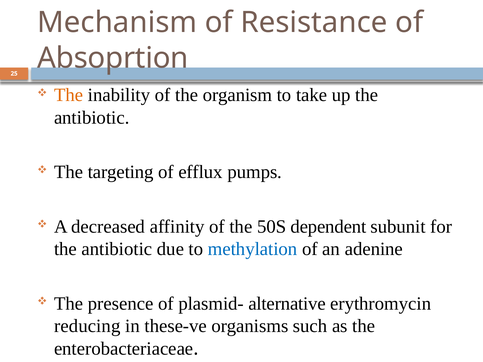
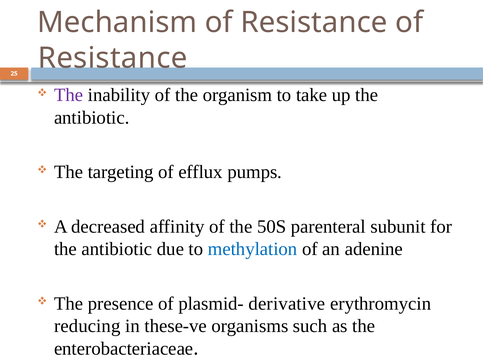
Absoprtion: Absoprtion -> Resistance (113, 58)
The colour: orange -> purple (69, 95)
dependent: dependent -> parenteral (328, 227)
alternative: alternative -> derivative (287, 304)
